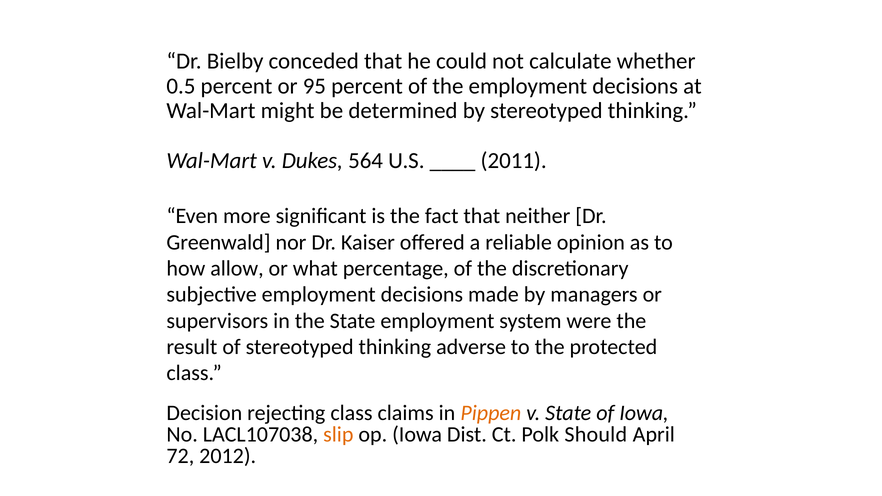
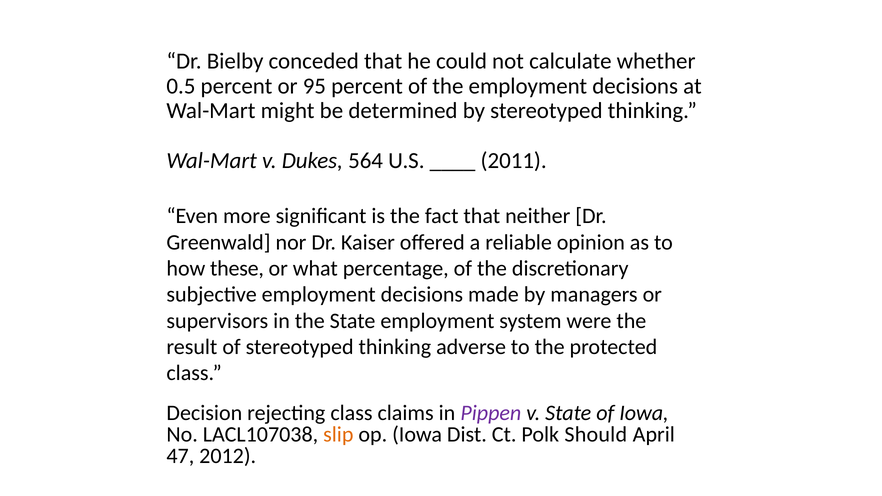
allow: allow -> these (237, 269)
Pippen colour: orange -> purple (491, 413)
72: 72 -> 47 (180, 456)
